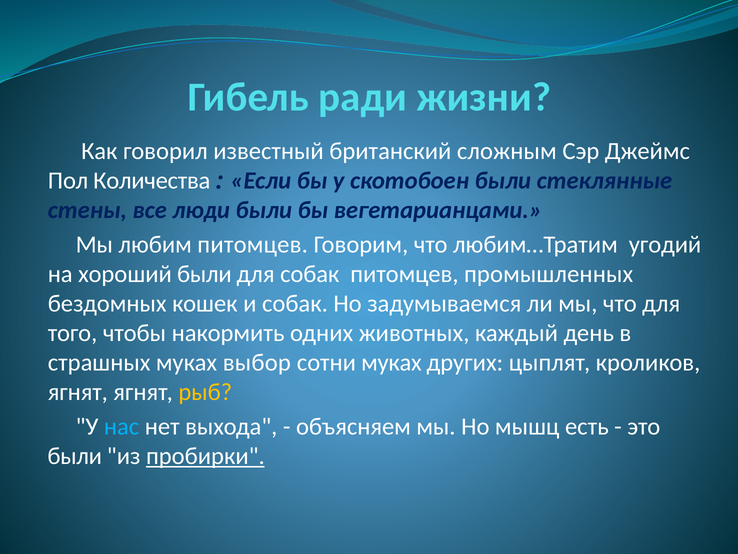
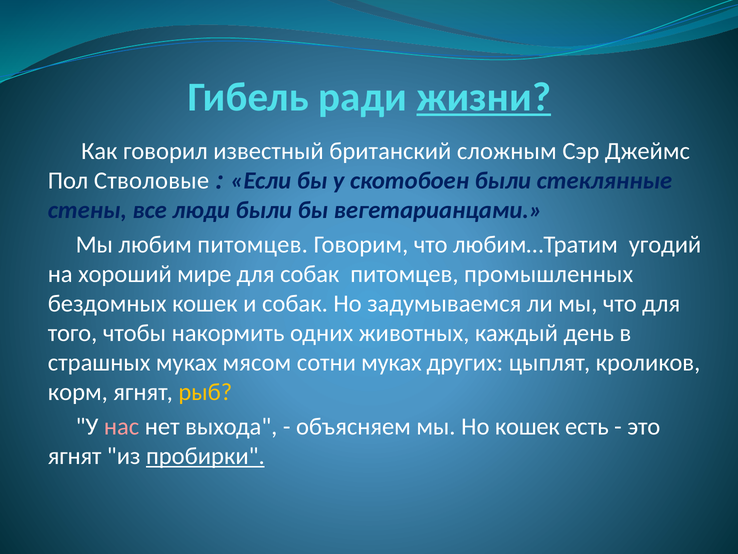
жизни underline: none -> present (484, 97)
Количества: Количества -> Стволовые (152, 180)
хороший были: были -> мире (204, 274)
выбор: выбор -> мясом (257, 362)
ягнят: ягнят -> корм (78, 392)
нас colour: light blue -> pink (122, 426)
Но мышц: мышц -> кошек (527, 426)
были: были -> ягнят (75, 456)
